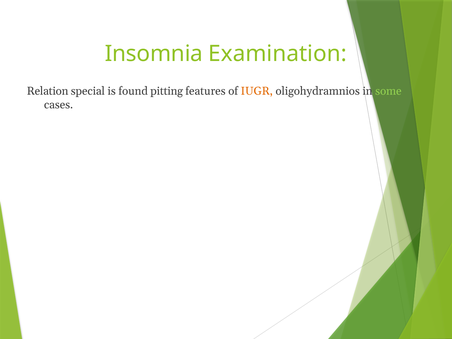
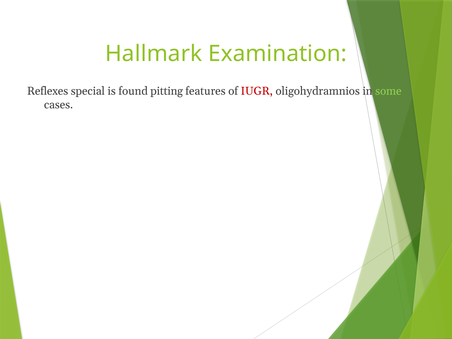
Insomnia: Insomnia -> Hallmark (154, 54)
Relation: Relation -> Reflexes (48, 91)
IUGR colour: orange -> red (257, 91)
